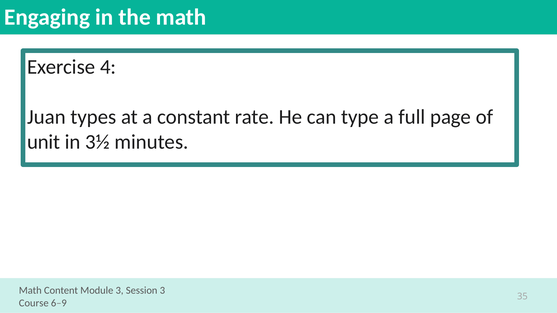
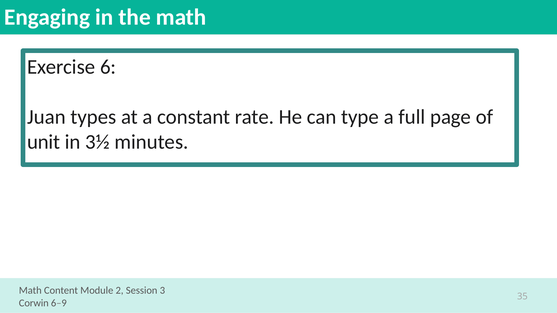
4: 4 -> 6 (108, 67)
Module 3: 3 -> 2 (120, 291)
Course: Course -> Corwin (34, 303)
